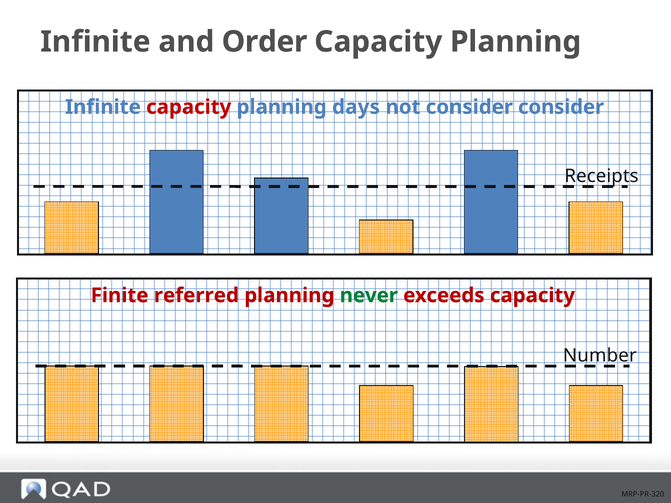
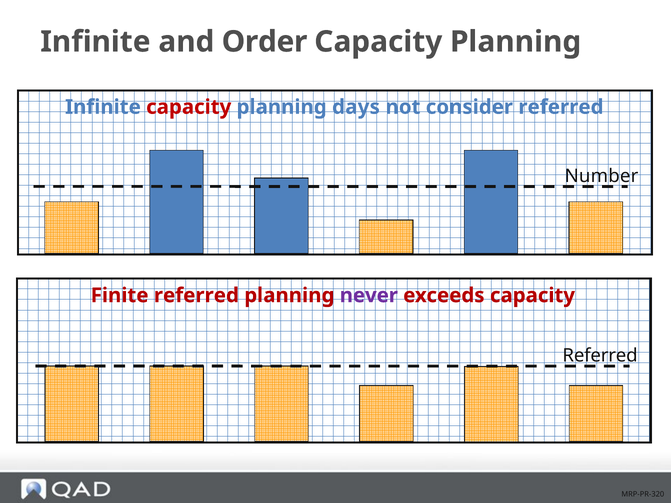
consider consider: consider -> referred (561, 107)
Receipts: Receipts -> Number (602, 176)
never colour: green -> purple (369, 296)
Number: Number -> Referred (600, 356)
